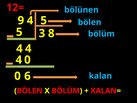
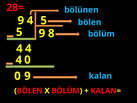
12=: 12= -> 28= (15, 8)
3: 3 -> 9 (42, 33)
0 6: 6 -> 9 (27, 76)
